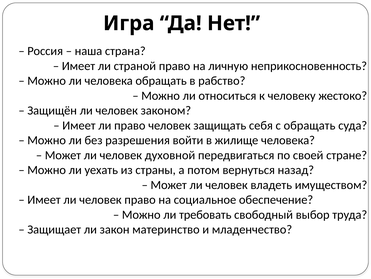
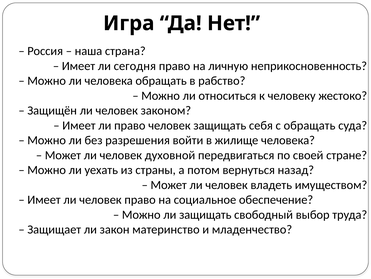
страной: страной -> сегодня (135, 66)
ли требовать: требовать -> защищать (205, 214)
